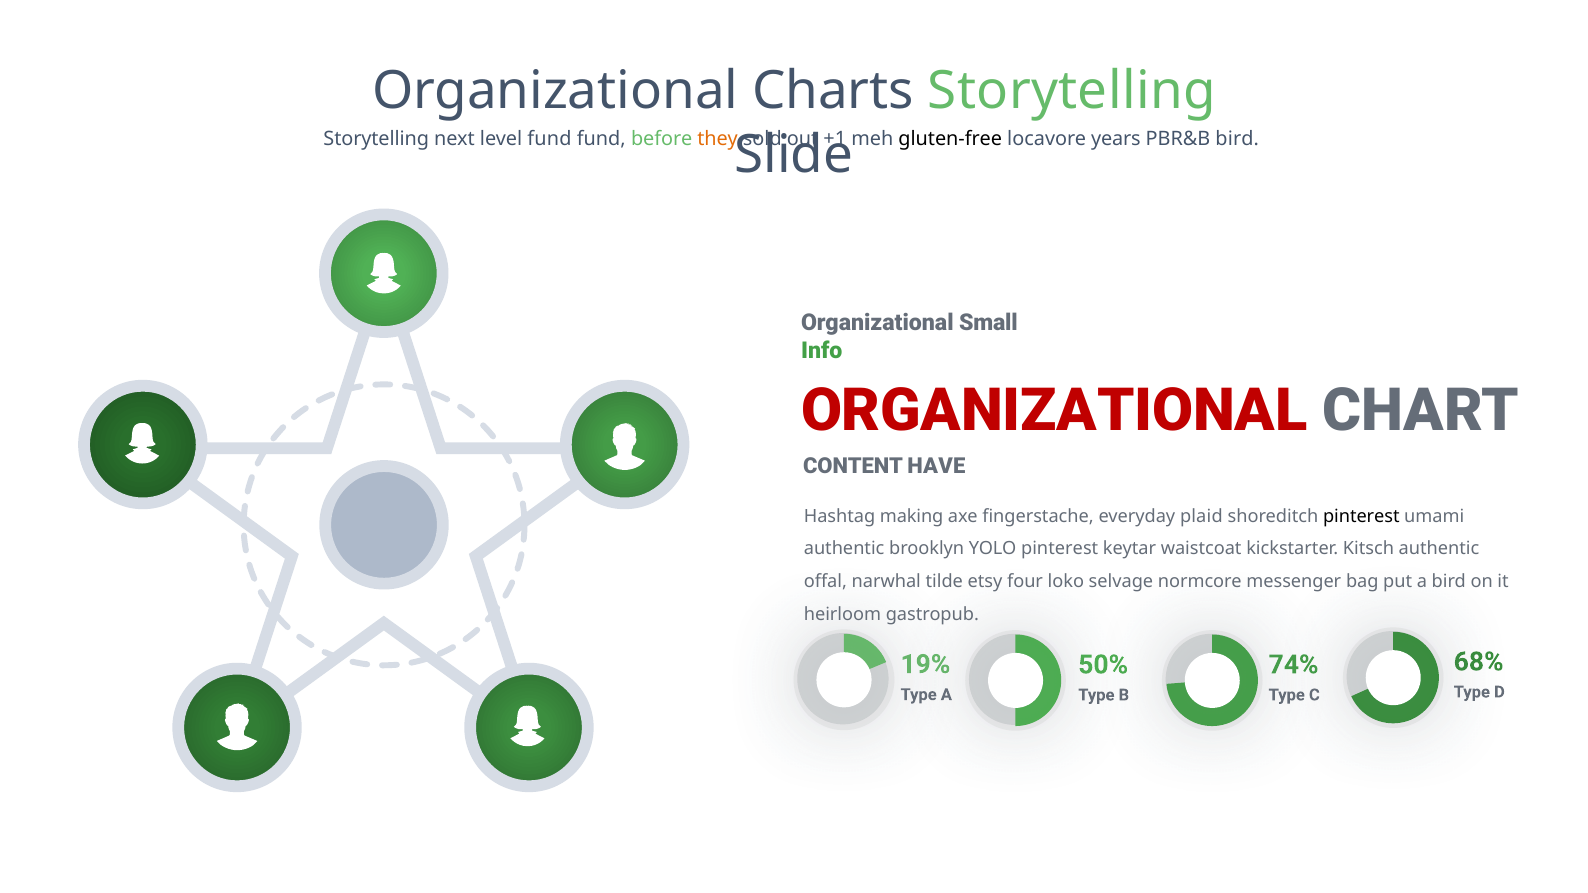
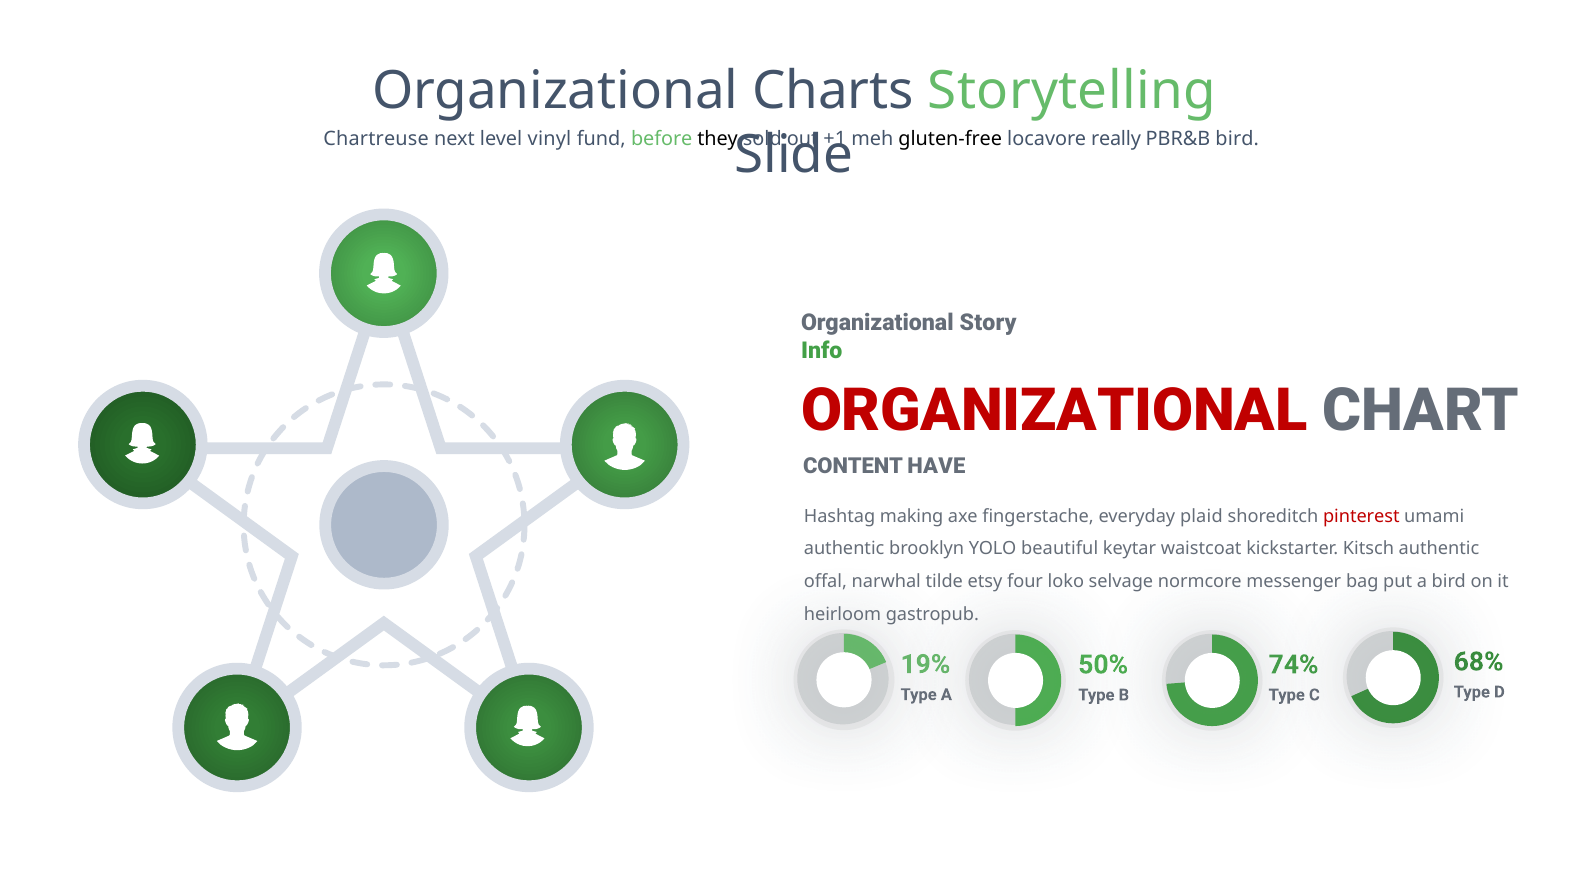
Storytelling: Storytelling -> Chartreuse (376, 139)
level fund: fund -> vinyl (549, 139)
they colour: orange -> black (718, 139)
years: years -> really (1116, 139)
Small: Small -> Story (988, 323)
pinterest colour: black -> red (1361, 516)
YOLO pinterest: pinterest -> beautiful (1060, 549)
